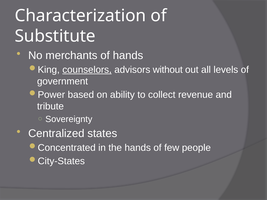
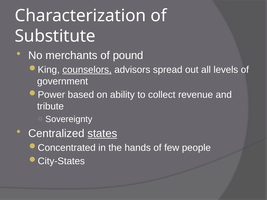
of hands: hands -> pound (128, 55)
without: without -> spread (168, 70)
states underline: none -> present (102, 134)
